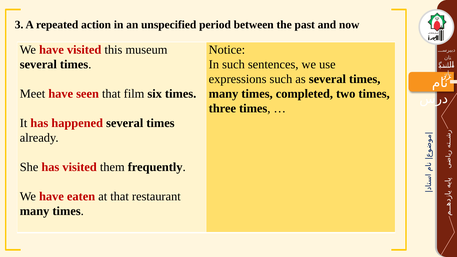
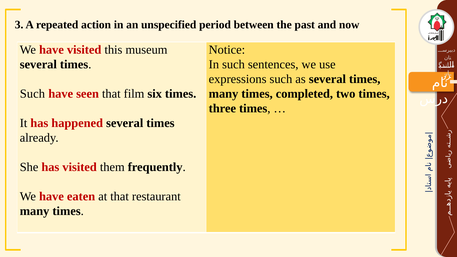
Meet: Meet -> Such (32, 94)
